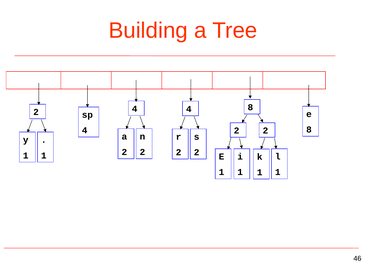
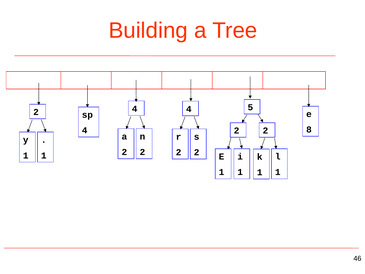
4 8: 8 -> 5 (250, 107)
